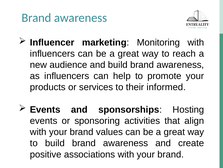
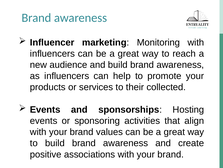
informed: informed -> collected (166, 87)
